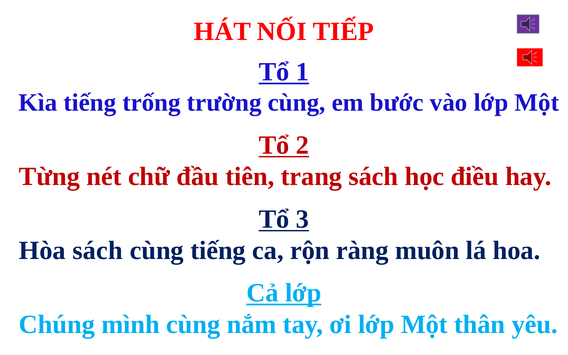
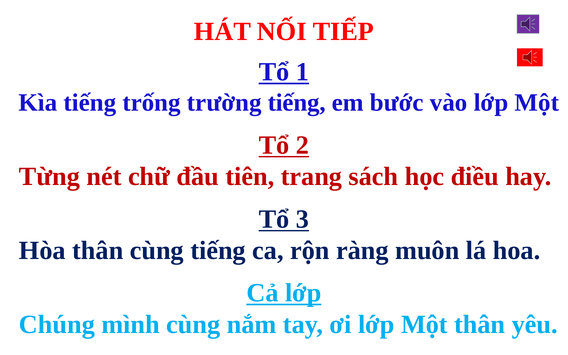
trường cùng: cùng -> tiếng (297, 103)
Hòa sách: sách -> thân (98, 251)
